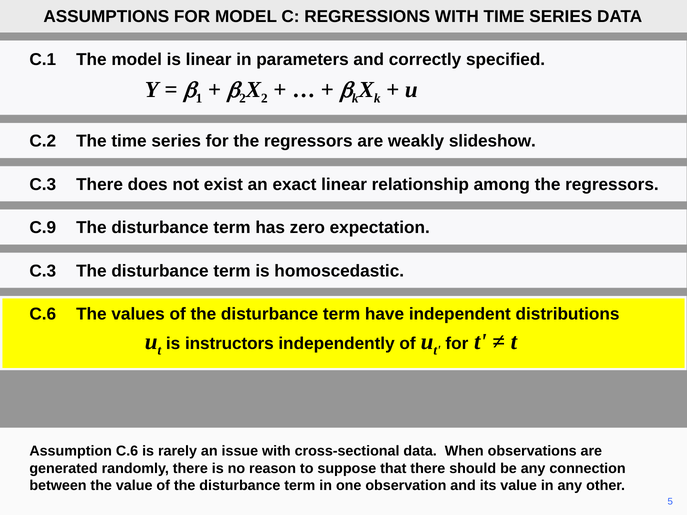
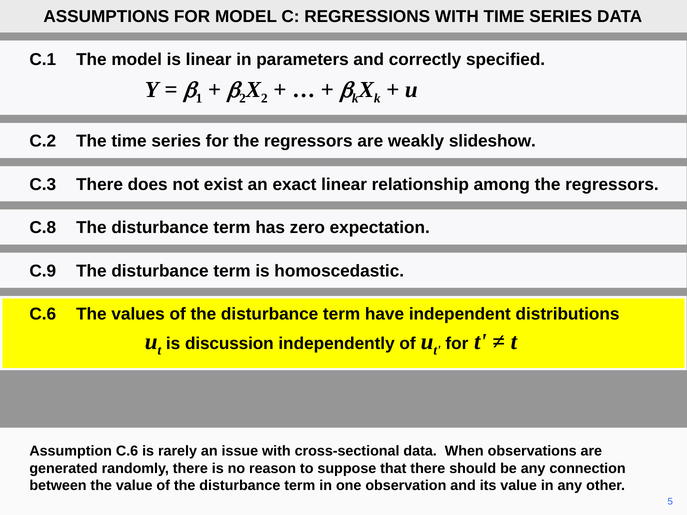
C.9: C.9 -> C.8 (43, 228)
C.3: C.3 -> C.9 (43, 271)
instructors: instructors -> discussion (229, 344)
